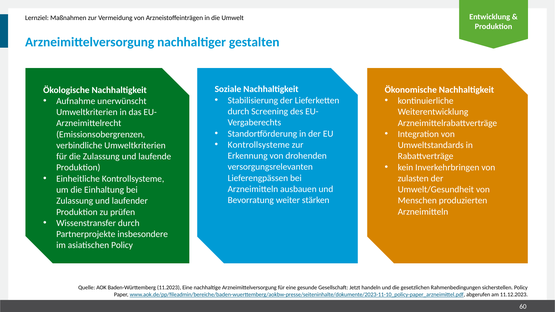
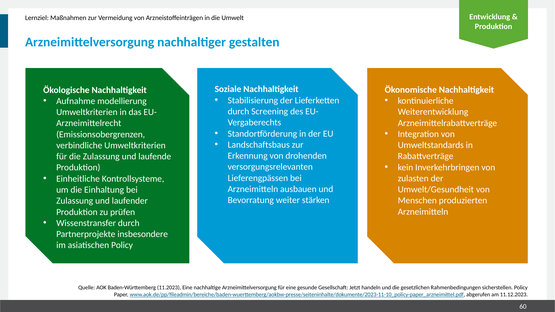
unerwünscht: unerwünscht -> modellierung (122, 101)
Kontrollsysteme: Kontrollsysteme -> Landschaftsbaus (259, 145)
